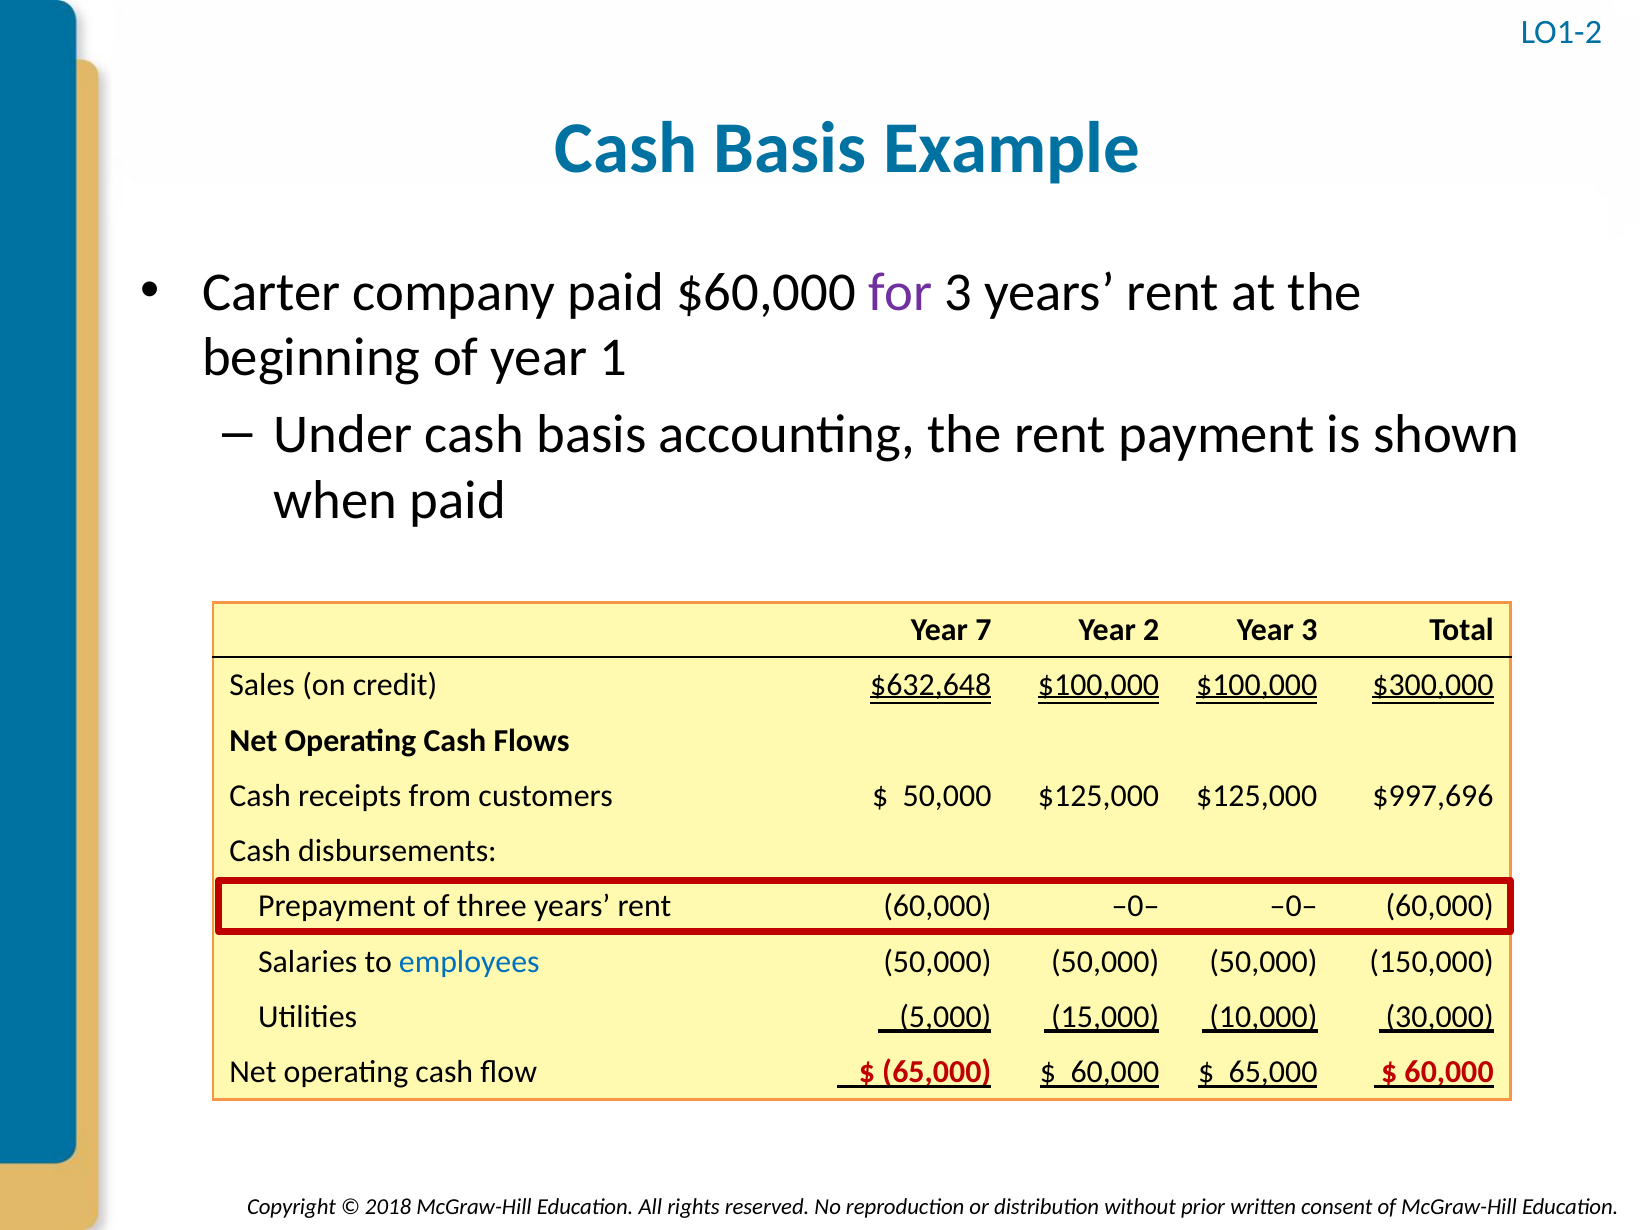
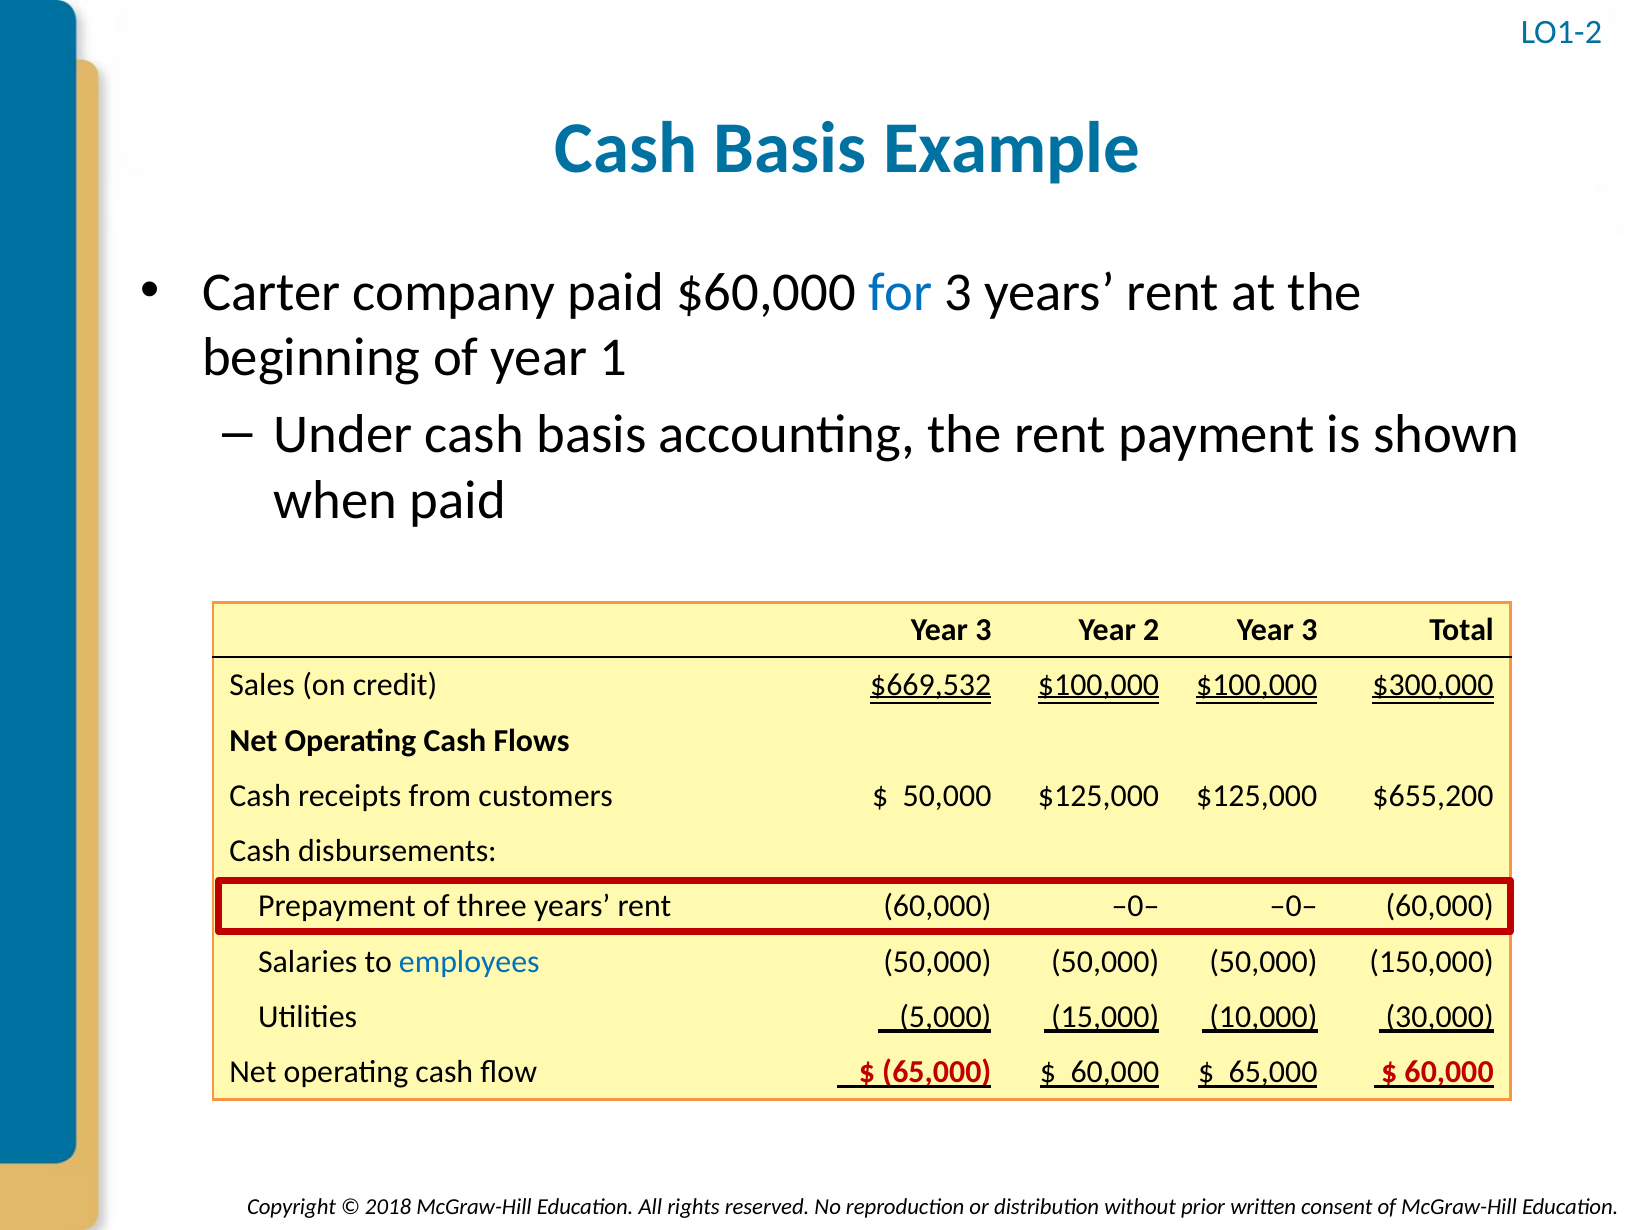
for colour: purple -> blue (900, 292)
7: 7 -> 3 (983, 630)
$632,648: $632,648 -> $669,532 (931, 685)
$997,696: $997,696 -> $655,200 (1433, 796)
